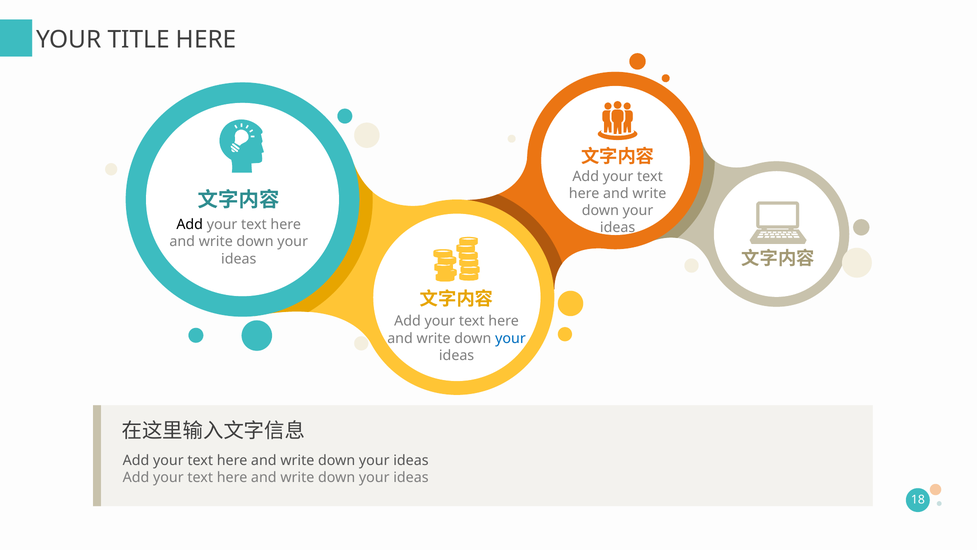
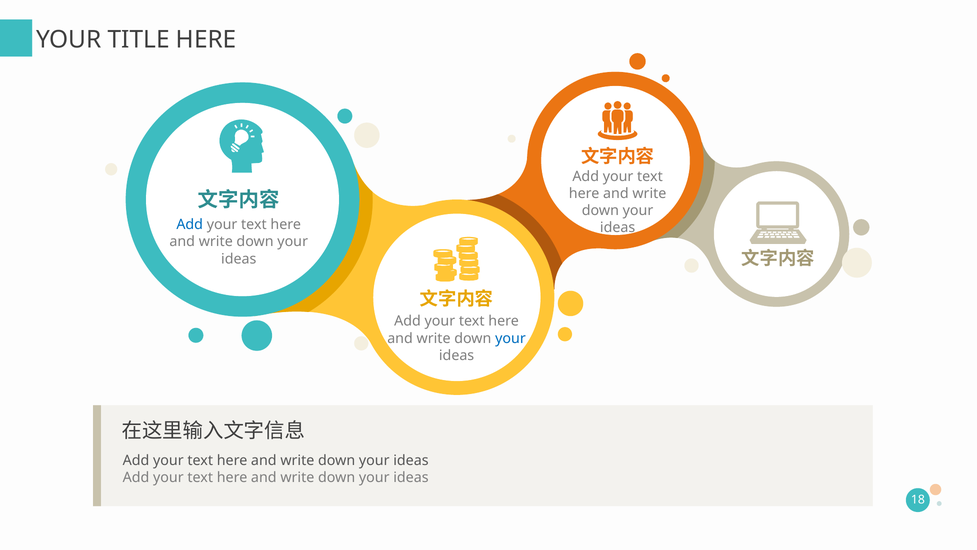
Add colour: black -> blue (190, 224)
